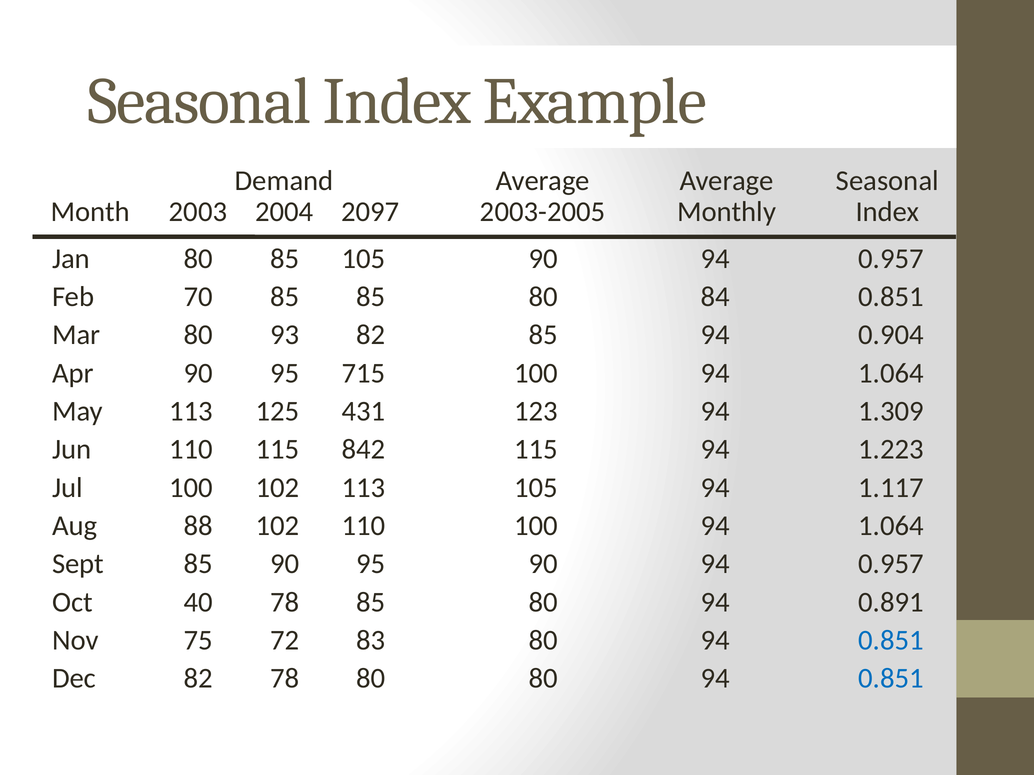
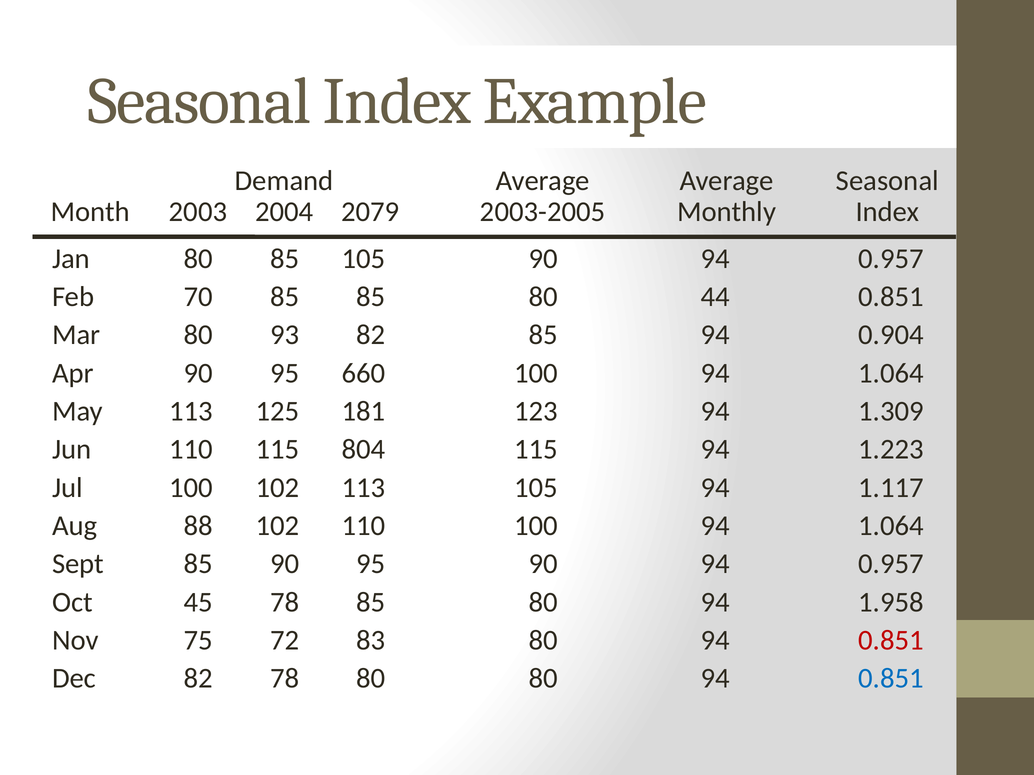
2097: 2097 -> 2079 (370, 212)
84: 84 -> 44 (715, 297)
715: 715 -> 660 (364, 373)
431: 431 -> 181 (364, 412)
842: 842 -> 804 (364, 450)
40: 40 -> 45 (198, 602)
0.891: 0.891 -> 1.958 (891, 602)
0.851 colour: blue -> red (891, 641)
